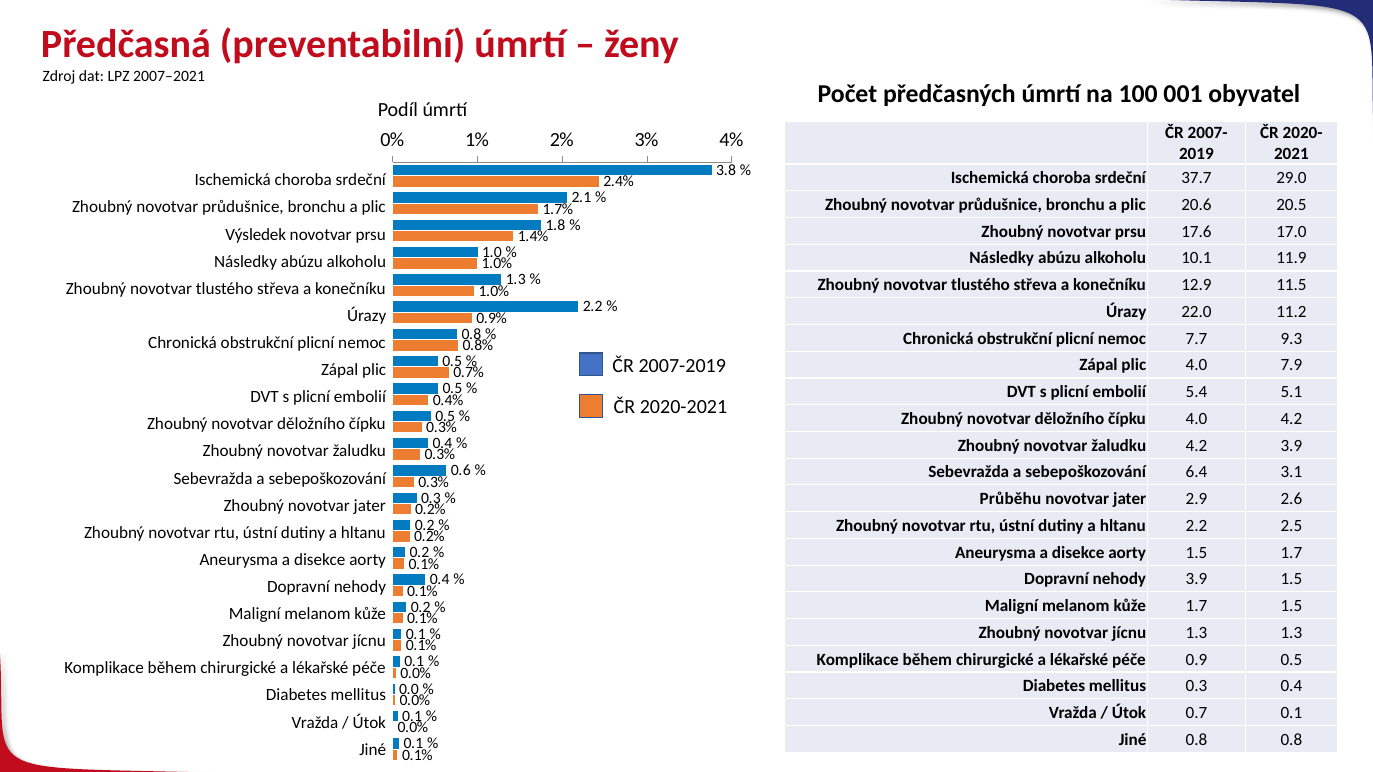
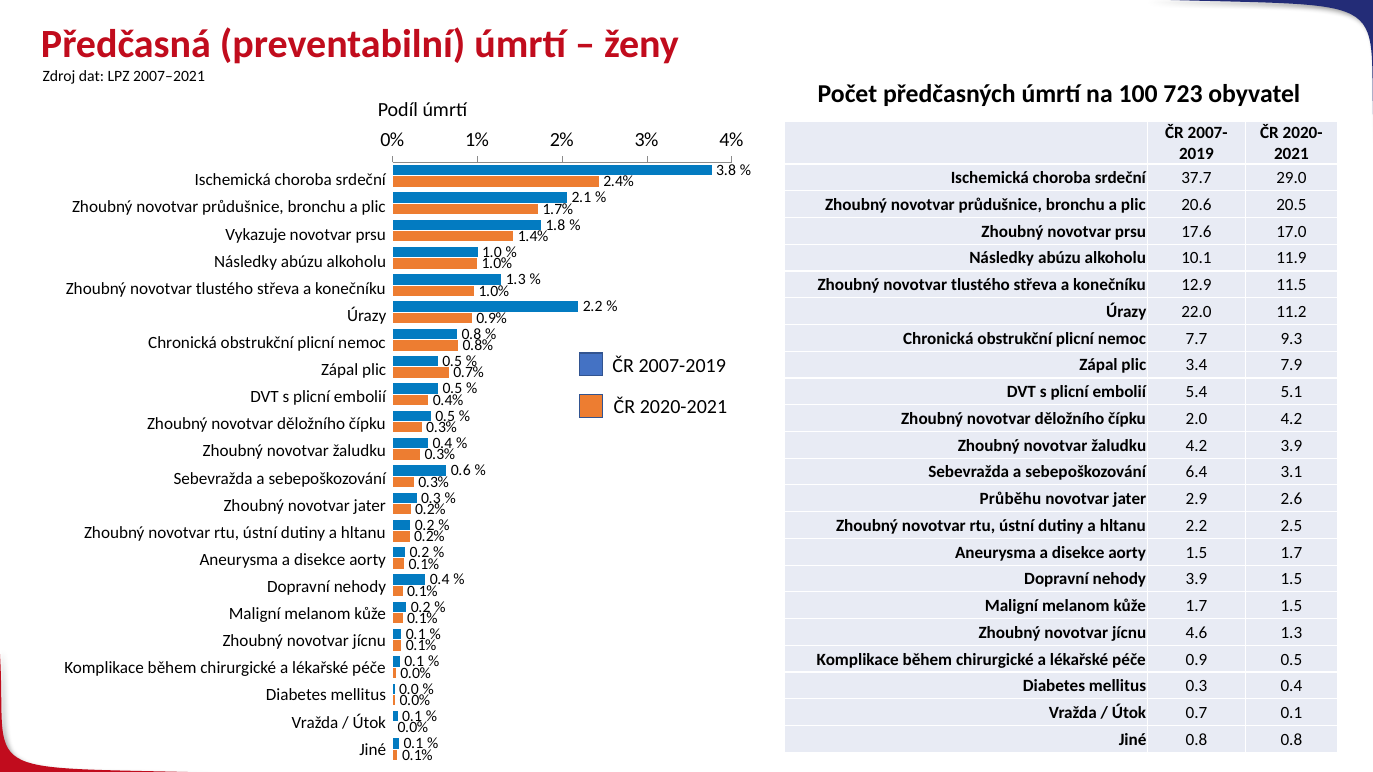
001: 001 -> 723 (1183, 94)
Výsledek: Výsledek -> Vykazuje (256, 234)
plic 4.0: 4.0 -> 3.4 (1196, 365)
čípku 4.0: 4.0 -> 2.0 (1196, 419)
jícnu 1.3: 1.3 -> 4.6 (1196, 633)
